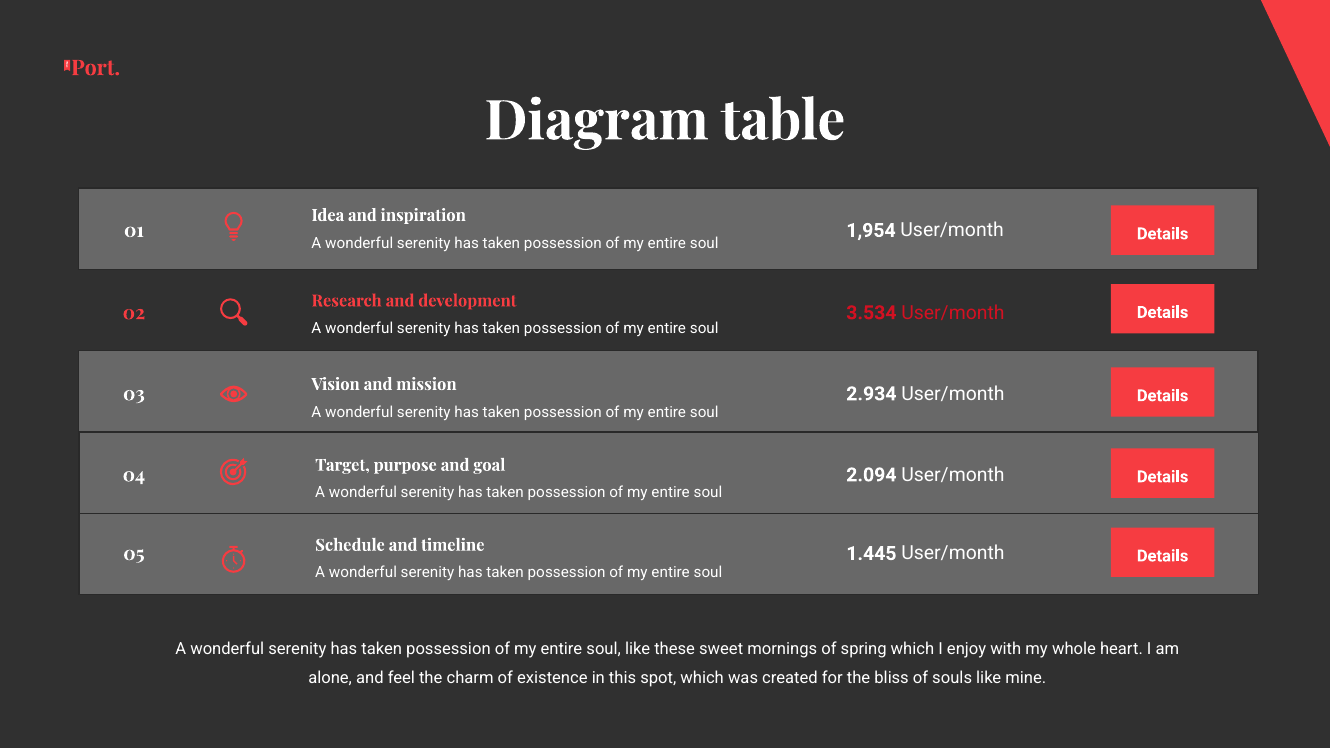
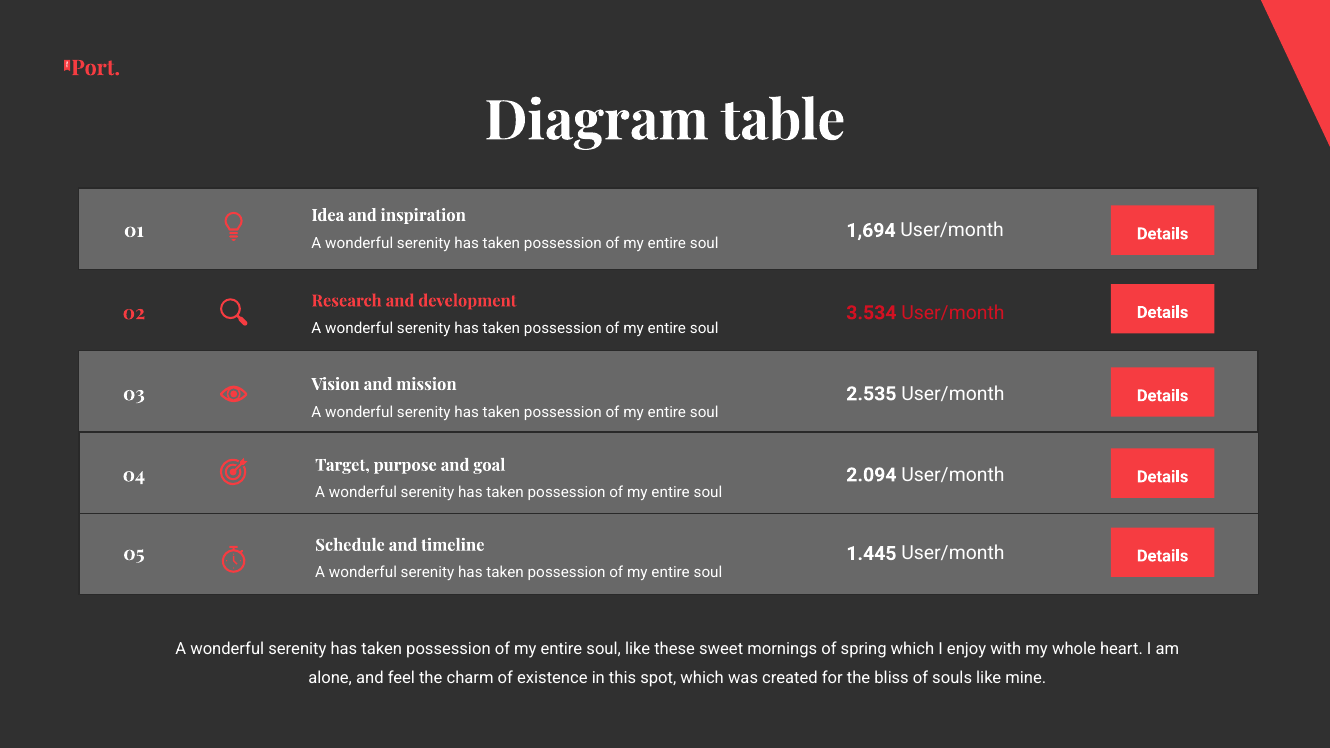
1,954: 1,954 -> 1,694 (871, 231)
2.934: 2.934 -> 2.535 (871, 394)
